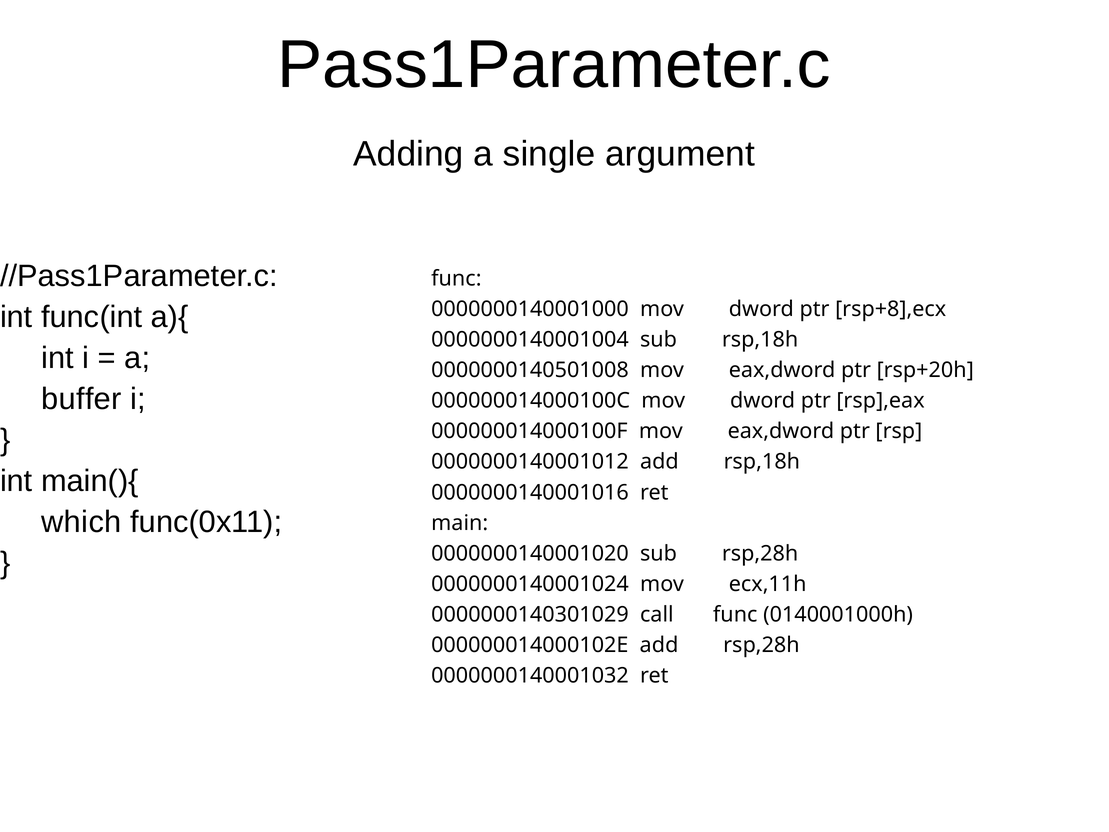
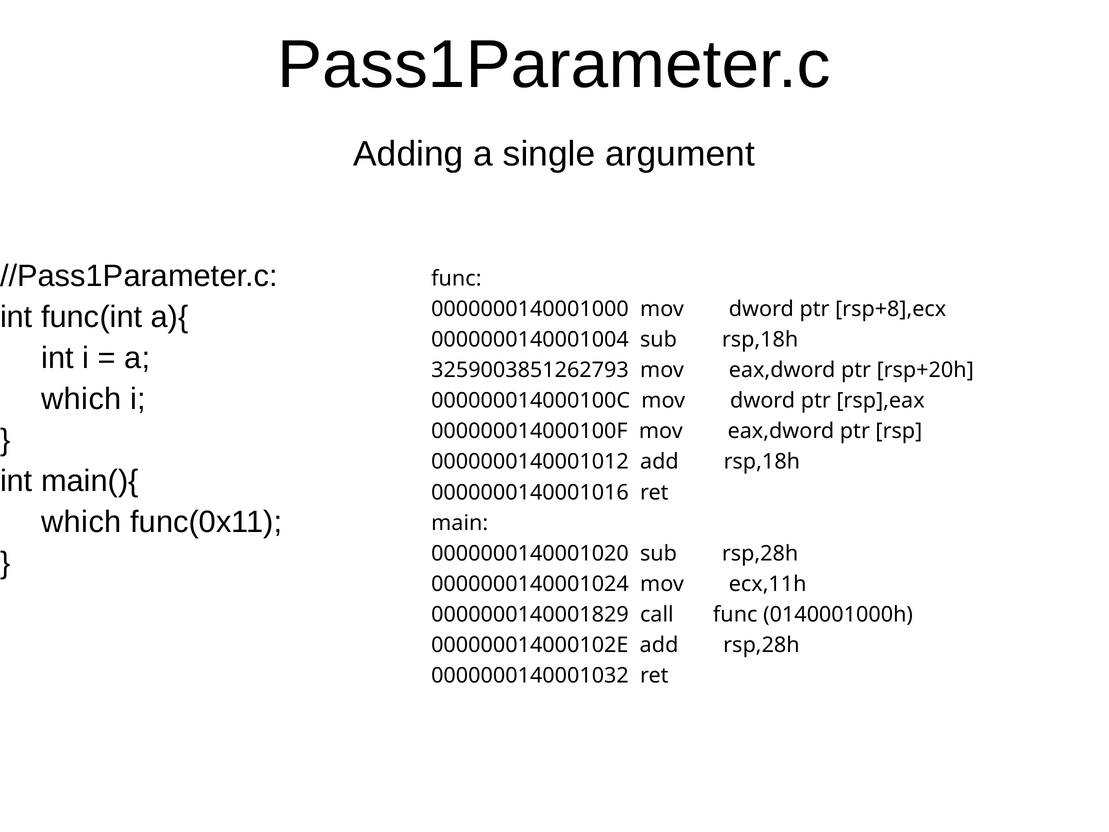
0000000140501008: 0000000140501008 -> 3259003851262793 (530, 370)
buffer: buffer -> which (81, 399)
0000000140301029: 0000000140301029 -> 0000000140001829 (530, 614)
